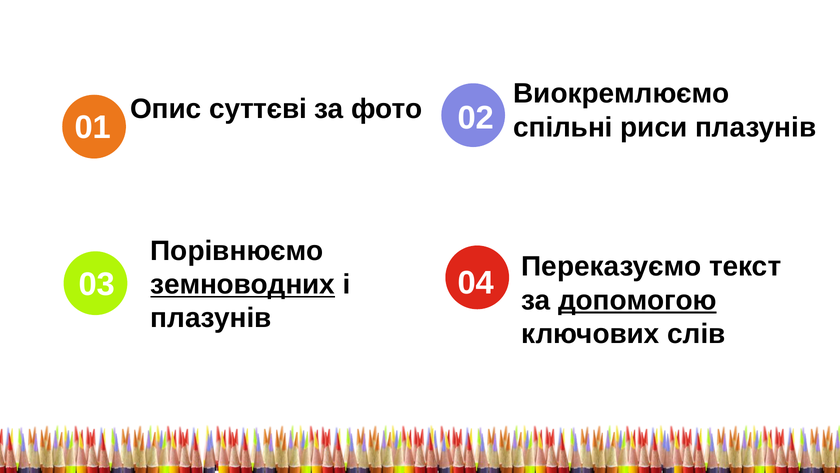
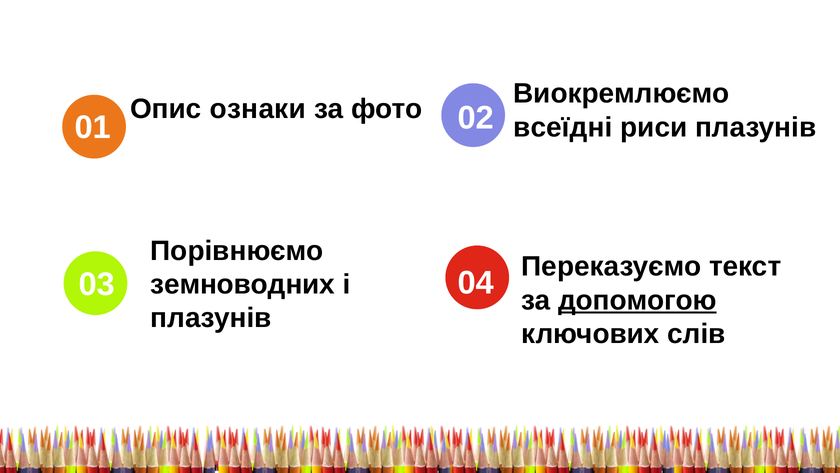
суттєві: суттєві -> ознаки (258, 109)
спільні: спільні -> всеїдні (563, 127)
земноводних underline: present -> none (243, 284)
